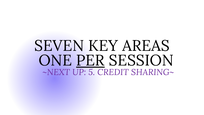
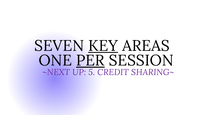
KEY underline: none -> present (103, 46)
